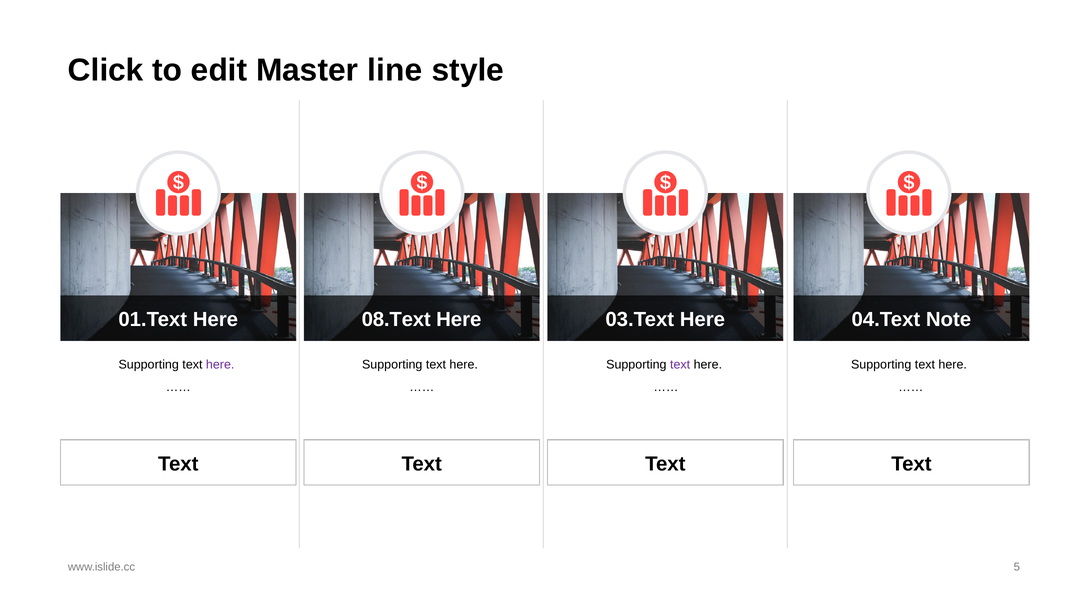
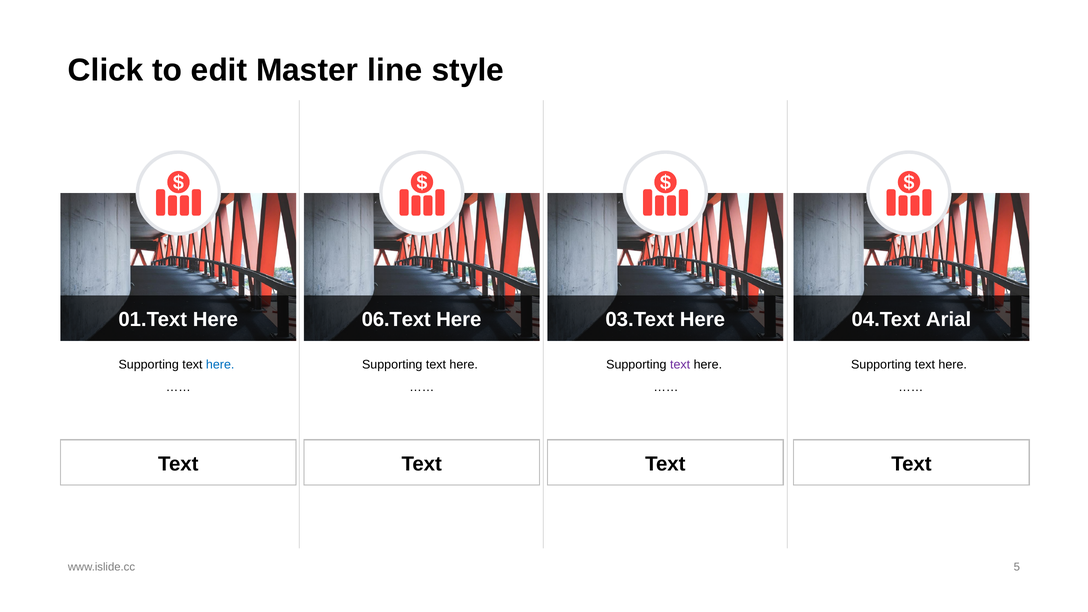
08.Text: 08.Text -> 06.Text (396, 320)
Note: Note -> Arial (949, 320)
here colour: purple -> blue (220, 365)
